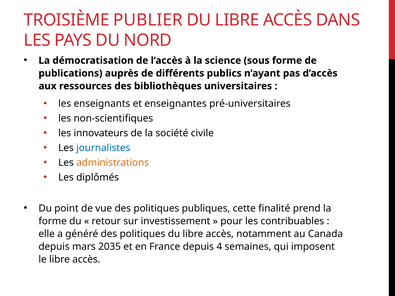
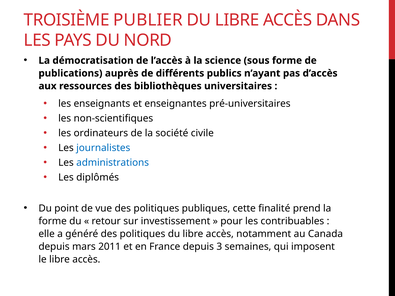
innovateurs: innovateurs -> ordinateurs (101, 133)
administrations colour: orange -> blue (113, 163)
2035: 2035 -> 2011 (110, 247)
4: 4 -> 3 (219, 247)
